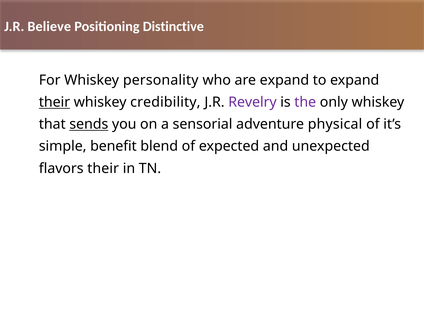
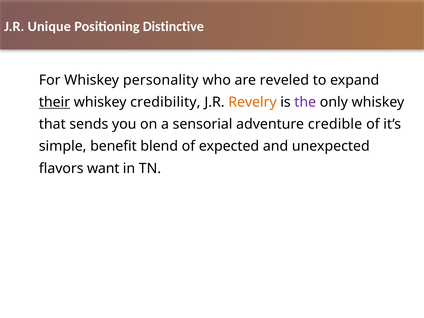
Believe: Believe -> Unique (49, 27)
are expand: expand -> reveled (284, 80)
Revelry colour: purple -> orange (252, 102)
sends underline: present -> none (89, 124)
physical: physical -> credible (335, 124)
flavors their: their -> want (103, 168)
